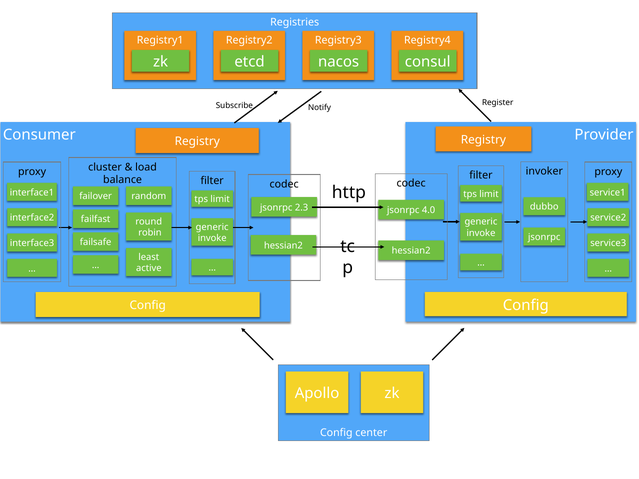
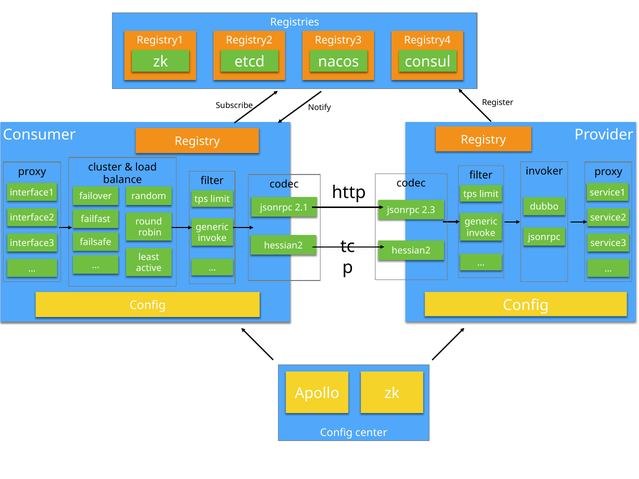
2.3: 2.3 -> 2.1 (302, 208)
4.0: 4.0 -> 2.3 (429, 210)
